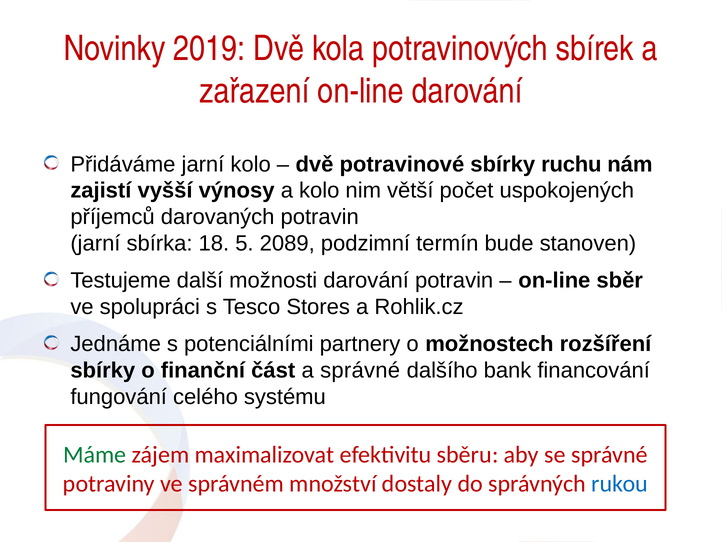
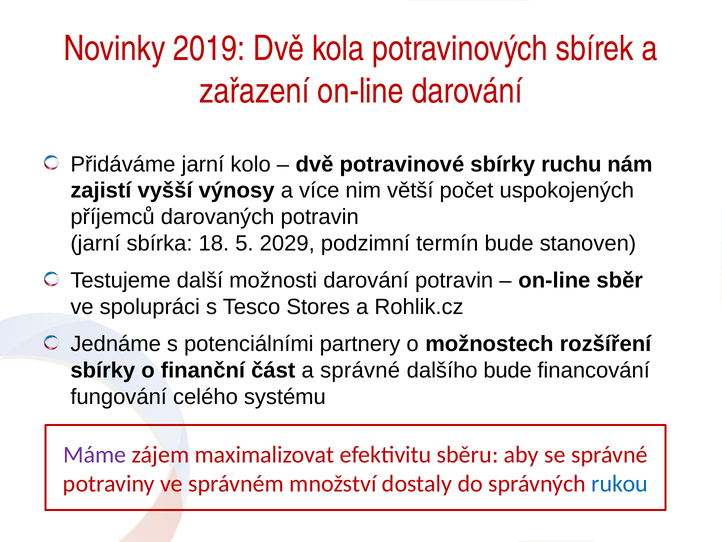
a kolo: kolo -> více (319, 191)
2089: 2089 -> 2029 (287, 243)
dalšího bank: bank -> bude (508, 370)
Máme colour: green -> purple (95, 454)
